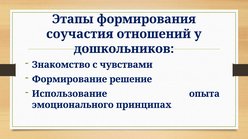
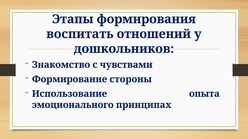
соучастия: соучастия -> воспитать (80, 34)
решение: решение -> стороны (131, 80)
